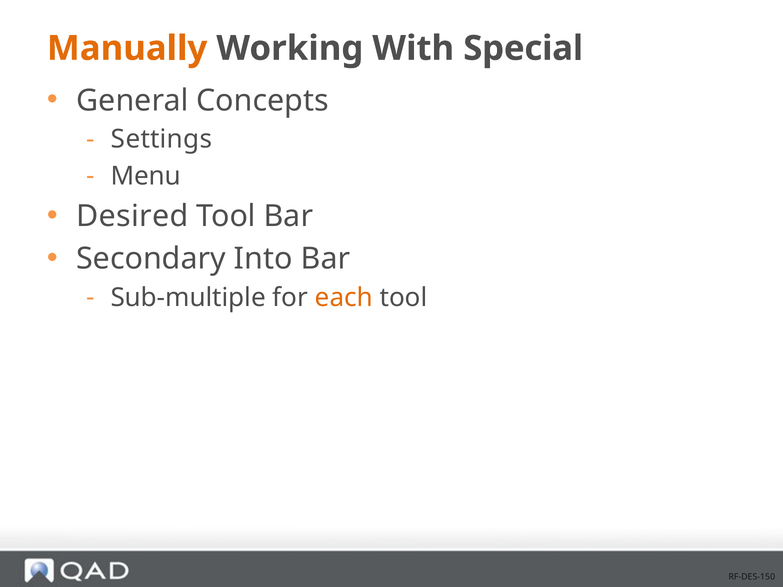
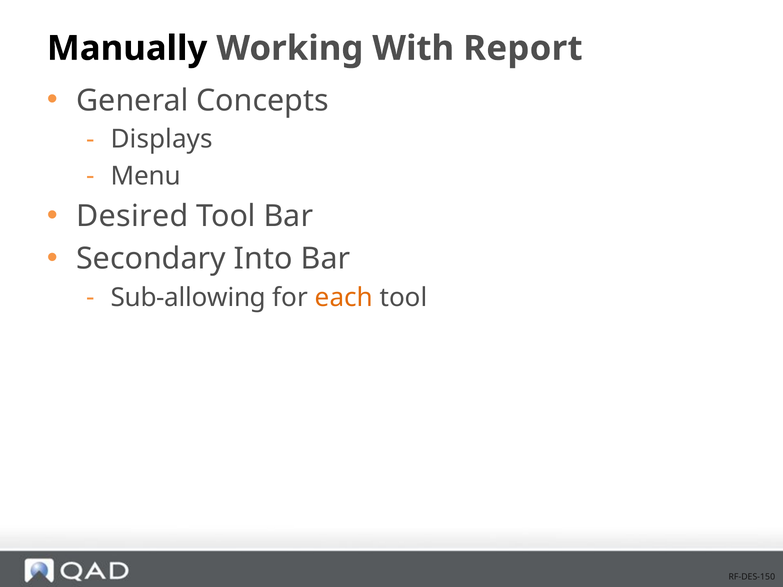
Manually colour: orange -> black (127, 48)
Special: Special -> Report (523, 48)
Settings: Settings -> Displays (162, 139)
Sub-multiple: Sub-multiple -> Sub-allowing (188, 298)
